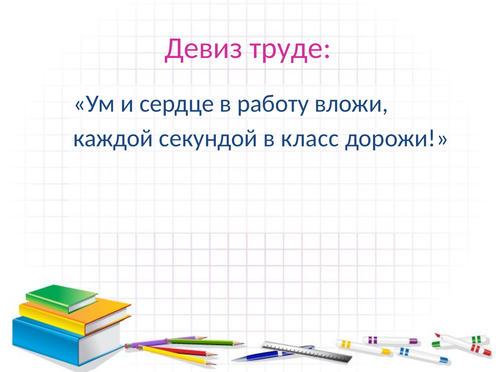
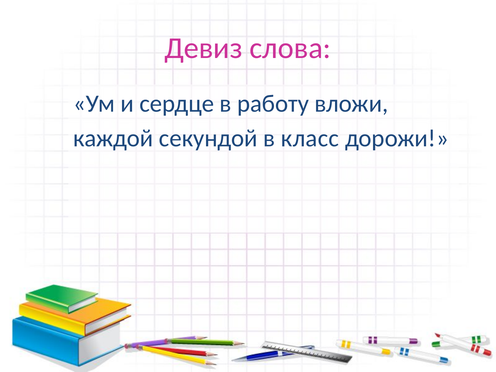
труде: труде -> слова (290, 48)
